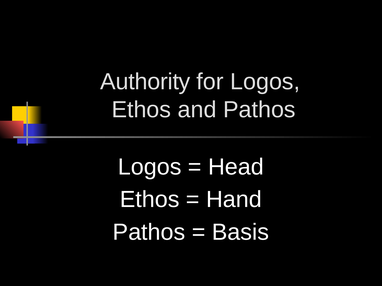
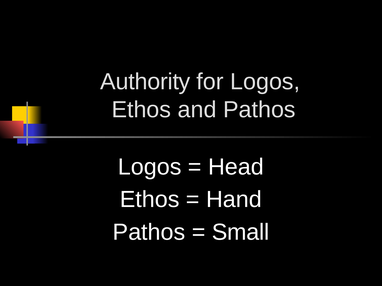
Basis: Basis -> Small (241, 232)
